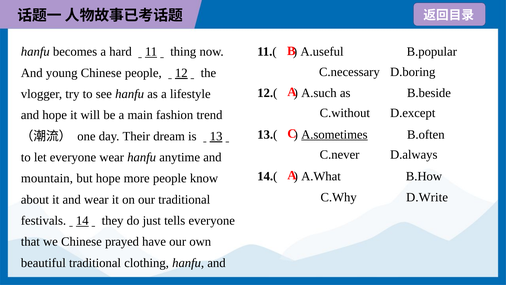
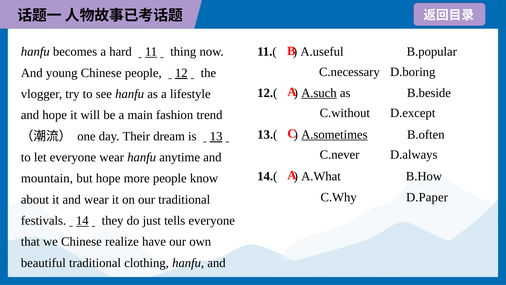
A.such underline: none -> present (319, 93)
D.Write: D.Write -> D.Paper (427, 197)
prayed: prayed -> realize (122, 241)
